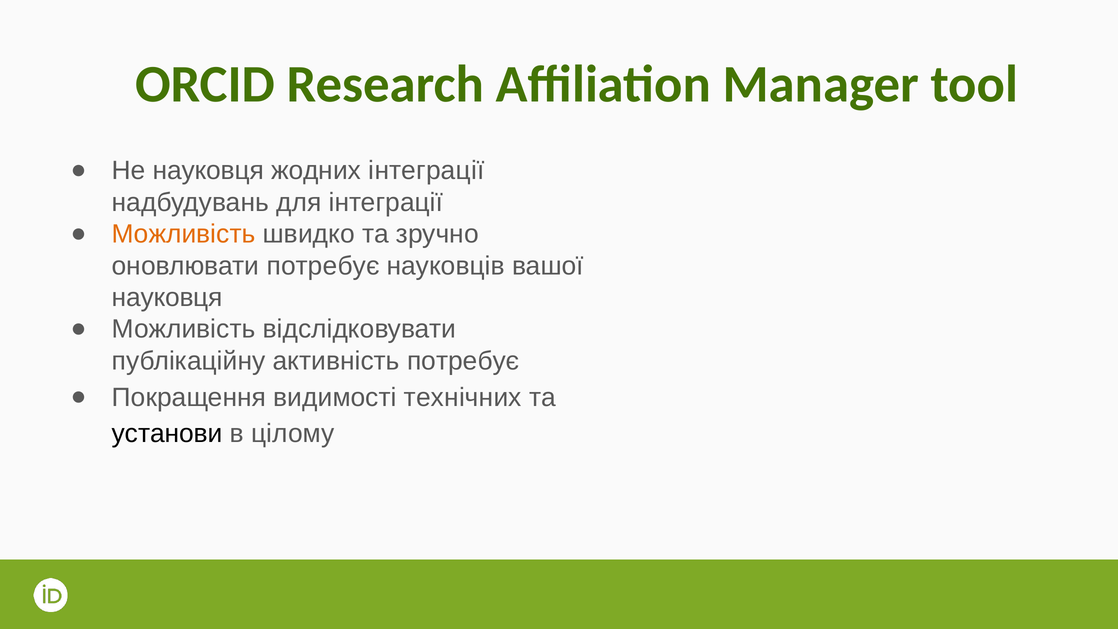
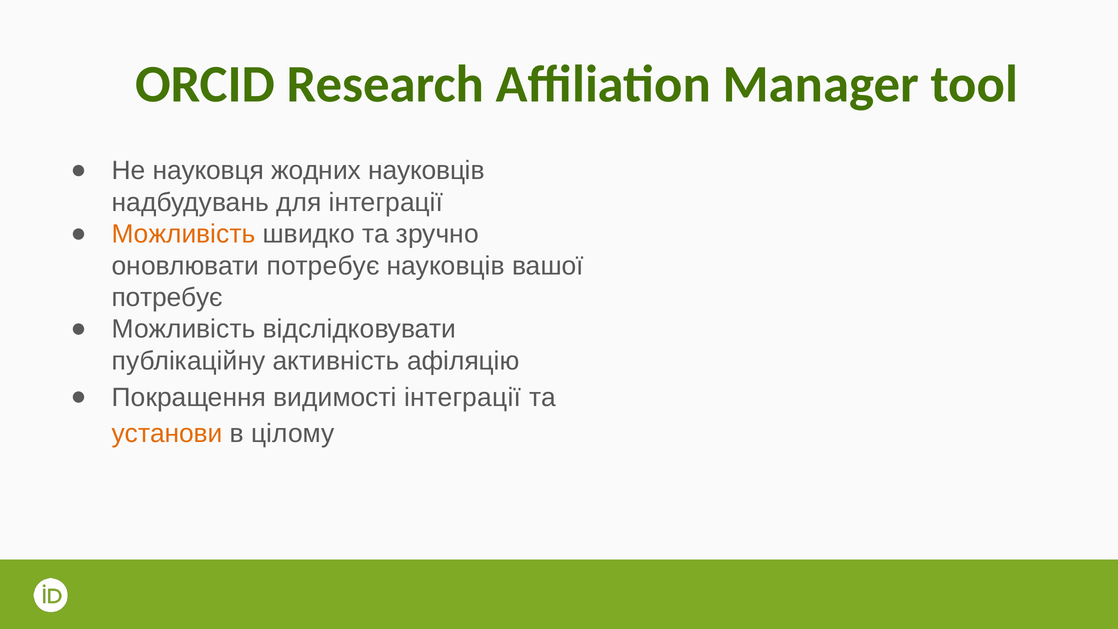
жодних інтеграції: інтеграції -> науковців (427, 171)
науковця: науковця -> потребує (167, 298)
активність потребує: потребує -> афіляцію (463, 361)
видимості технічних: технічних -> інтеграції (463, 397)
установи colour: black -> orange (167, 434)
